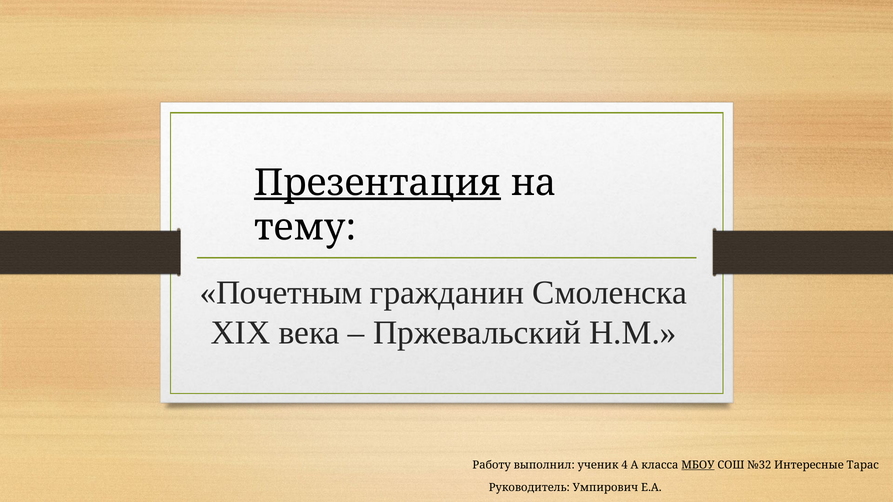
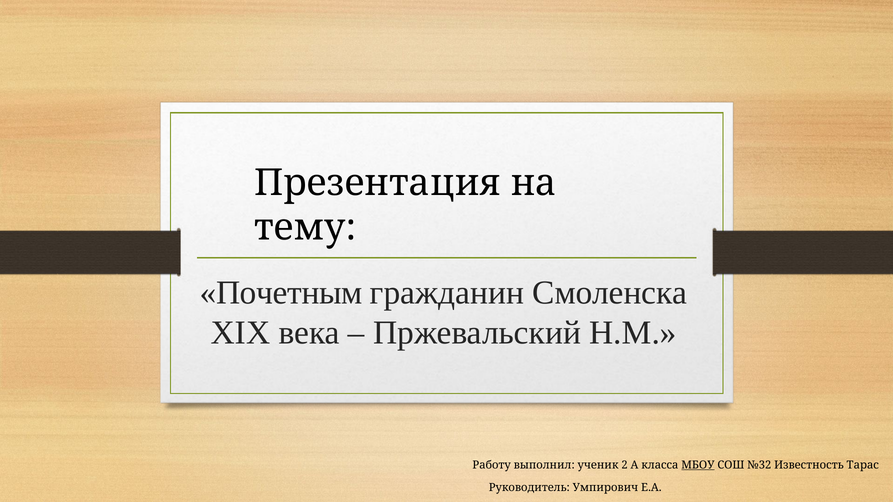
Презентация underline: present -> none (378, 183)
4: 4 -> 2 (625, 465)
Интересные: Интересные -> Известность (809, 465)
